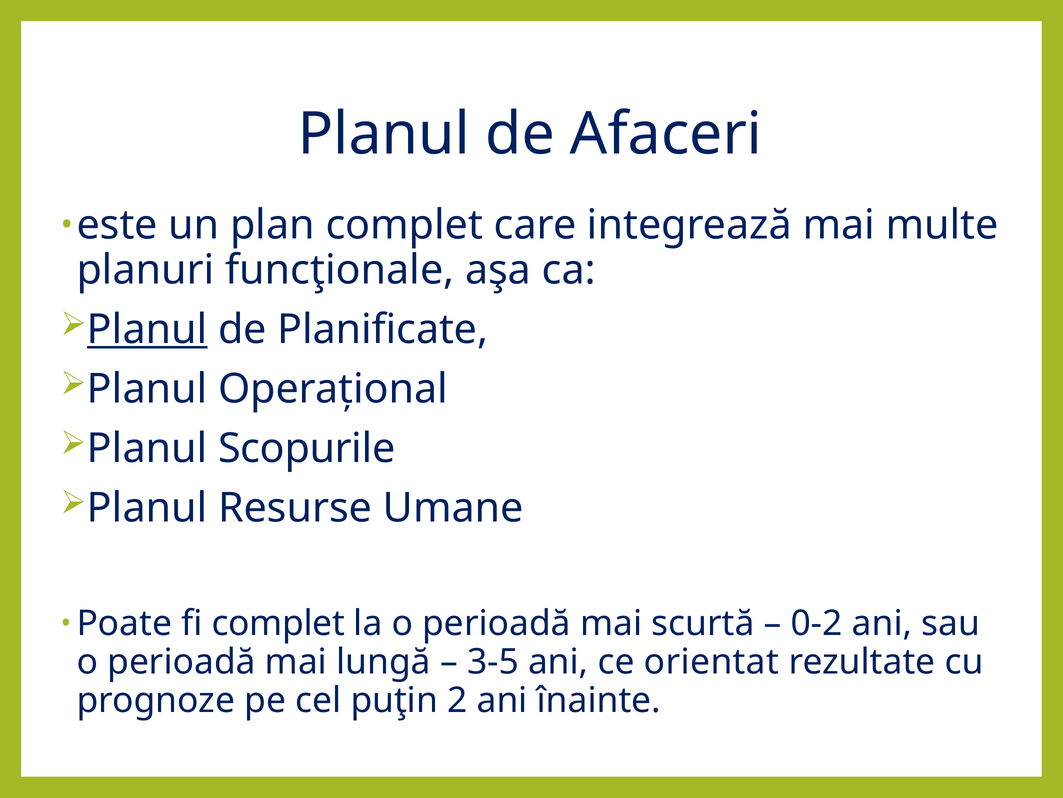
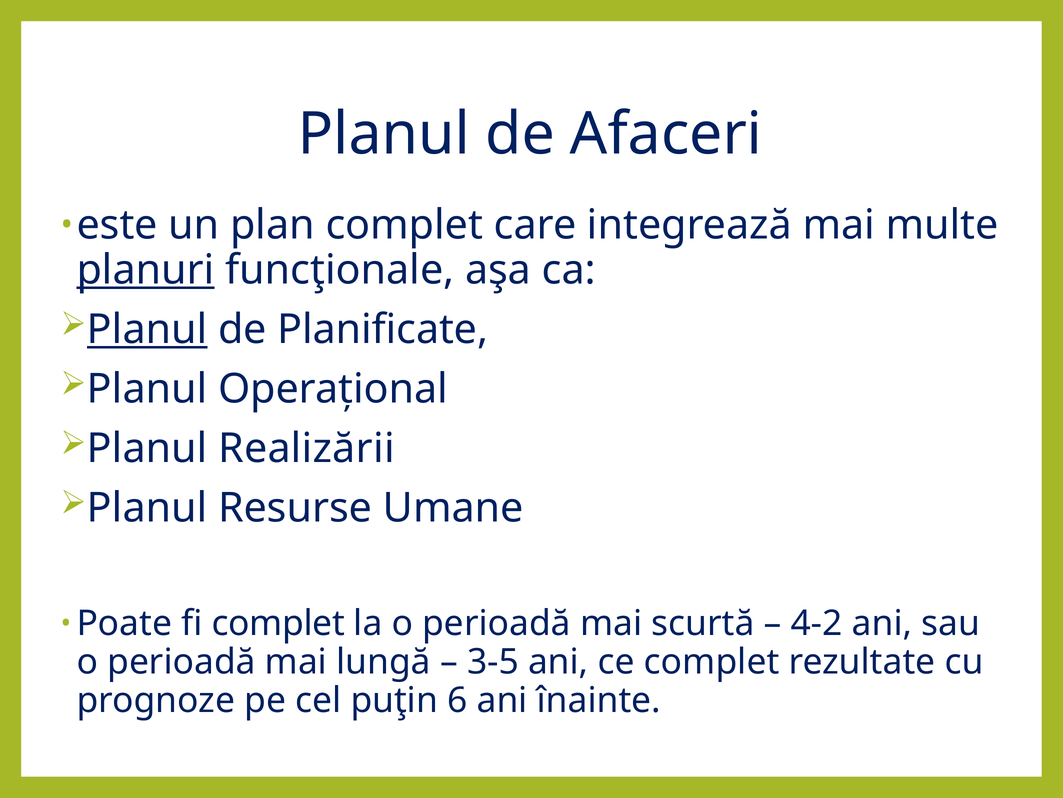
planuri underline: none -> present (146, 270)
Scopurile: Scopurile -> Realizării (306, 448)
0-2: 0-2 -> 4-2 (817, 623)
ce orientat: orientat -> complet (712, 661)
2: 2 -> 6 (457, 700)
